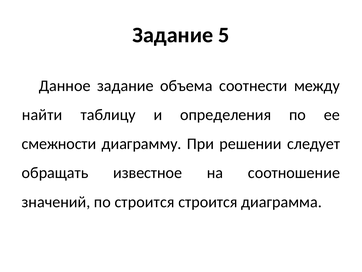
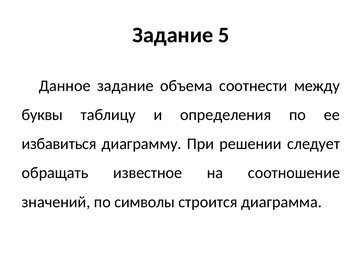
найти: найти -> буквы (42, 115)
смежности: смежности -> избавиться (59, 144)
по строится: строится -> символы (145, 202)
